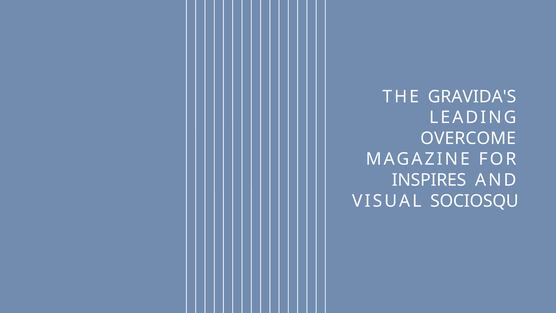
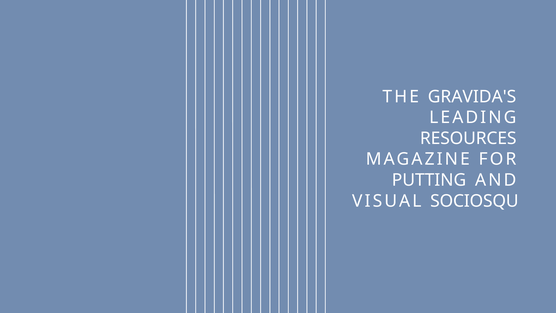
OVERCOME: OVERCOME -> RESOURCES (468, 138)
INSPIRES: INSPIRES -> PUTTING (429, 180)
